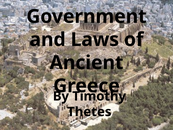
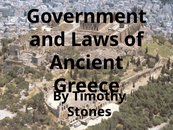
Thetes: Thetes -> Stones (89, 112)
